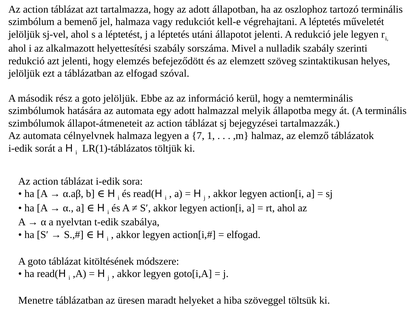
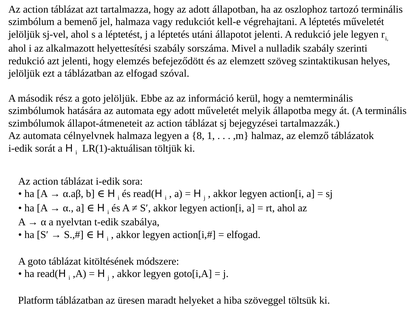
adott halmazzal: halmazzal -> műveletét (218, 111)
7: 7 -> 8 (198, 136)
LR(1)-táblázatos: LR(1)-táblázatos -> LR(1)-aktuálisan (117, 148)
Menetre: Menetre -> Platform (36, 301)
